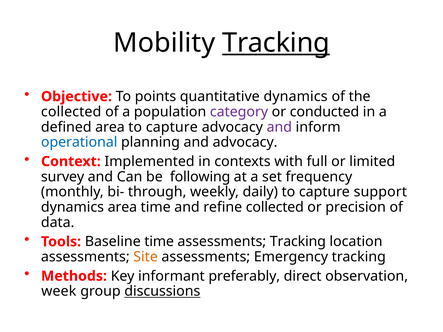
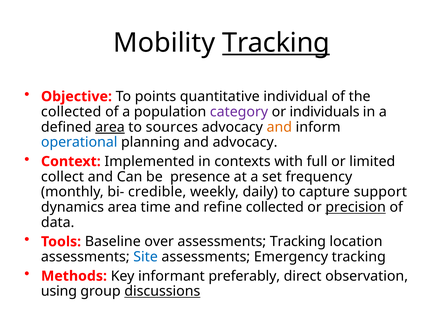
quantitative dynamics: dynamics -> individual (296, 97)
conducted: conducted -> individuals (325, 112)
area underline: none -> present (110, 127)
capture: capture -> sources (172, 127)
and colour: purple -> orange (279, 127)
survey: survey -> collect (62, 177)
following: following -> presence (200, 177)
through: through -> credible (157, 192)
precision underline: none -> present (356, 207)
Baseline time: time -> over (159, 242)
Site colour: orange -> blue (146, 257)
week: week -> using (59, 292)
